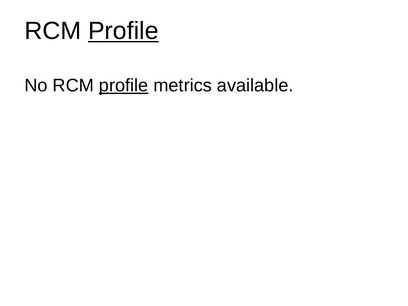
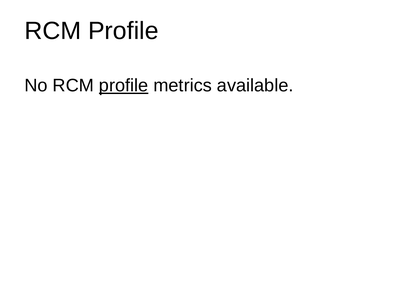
Profile underline: present -> none (123, 31)
